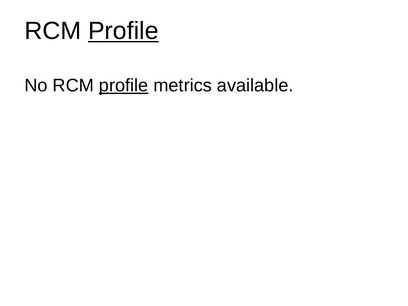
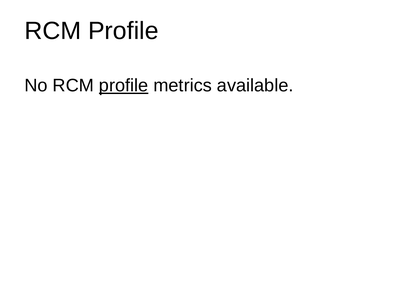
Profile underline: present -> none (123, 31)
